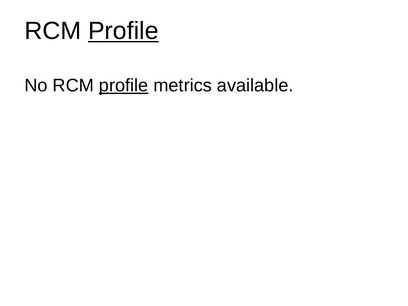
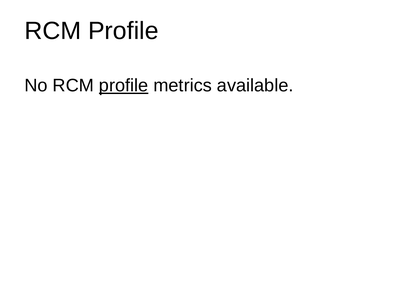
Profile underline: present -> none (123, 31)
